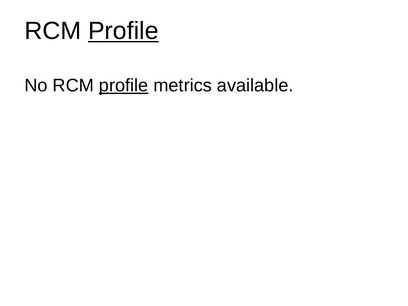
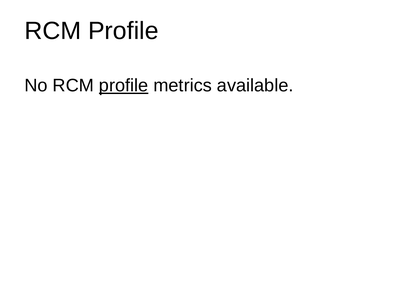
Profile underline: present -> none (123, 31)
